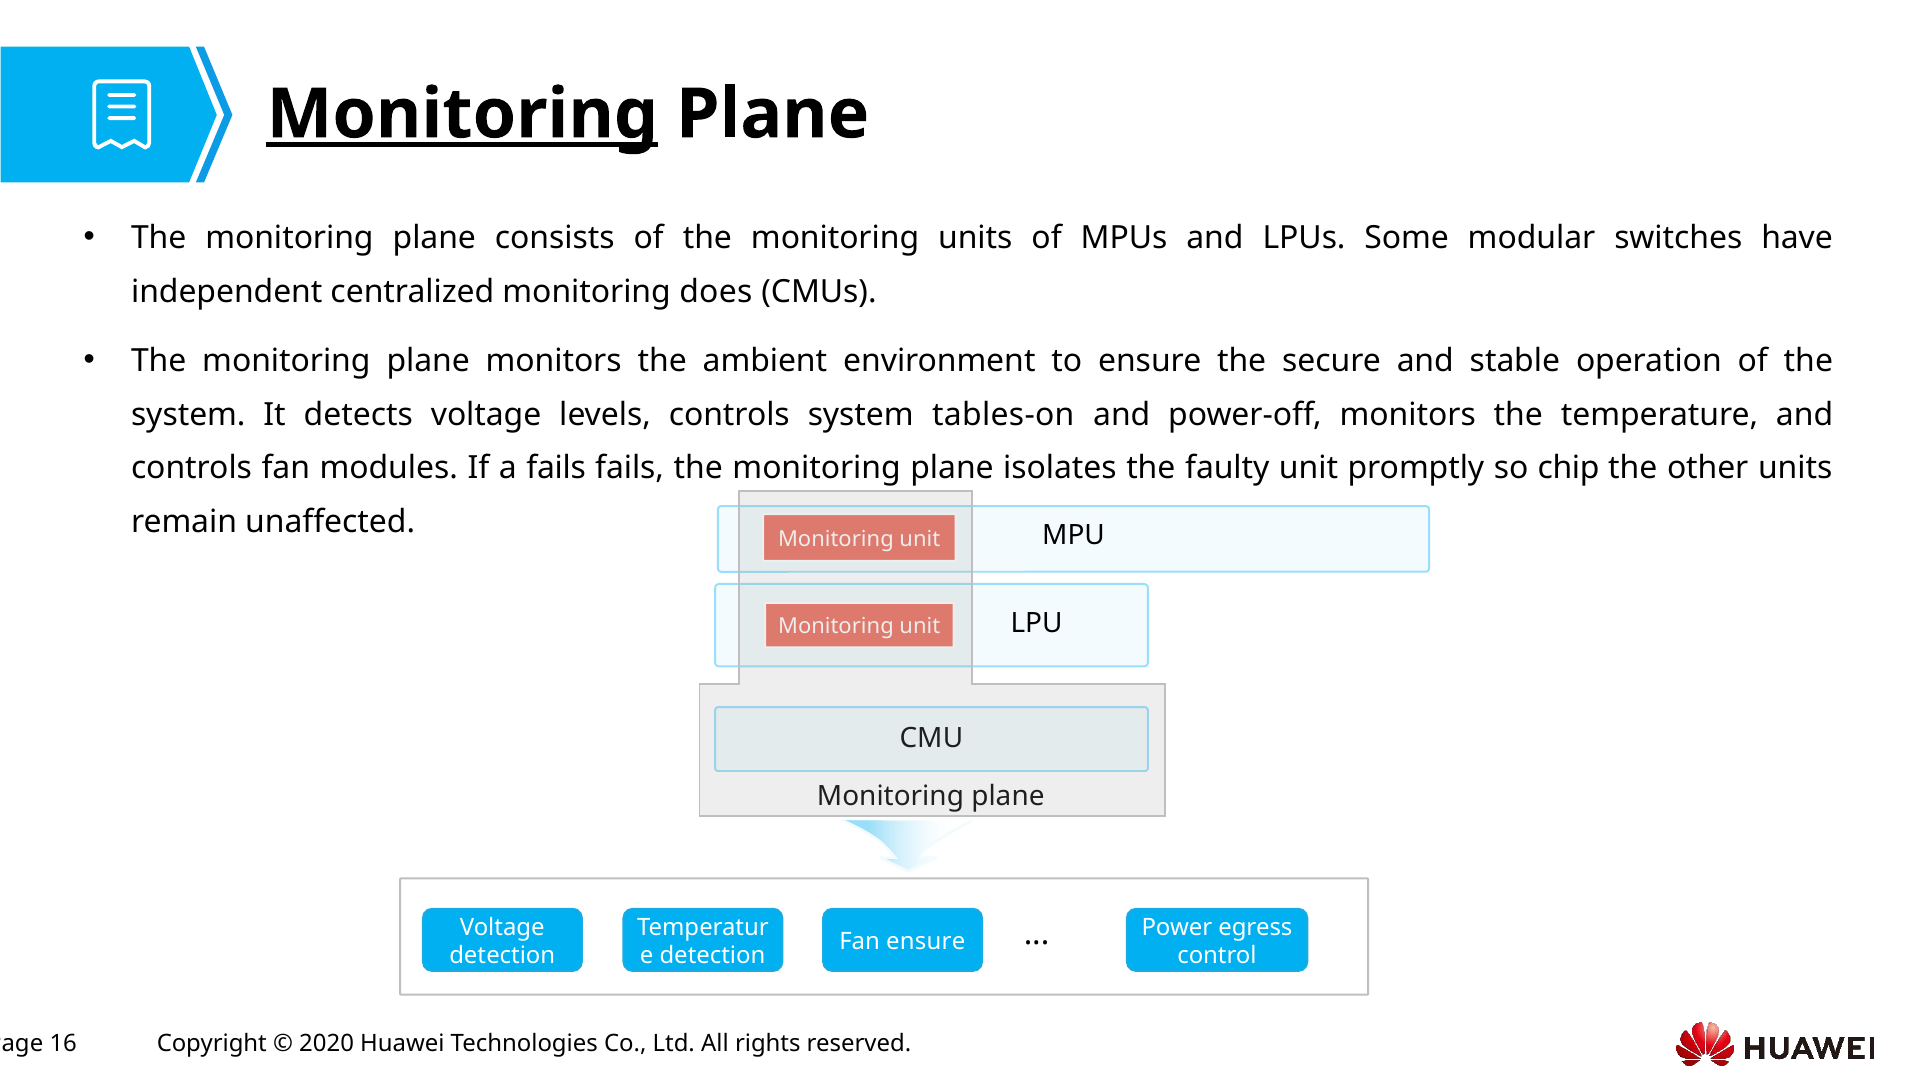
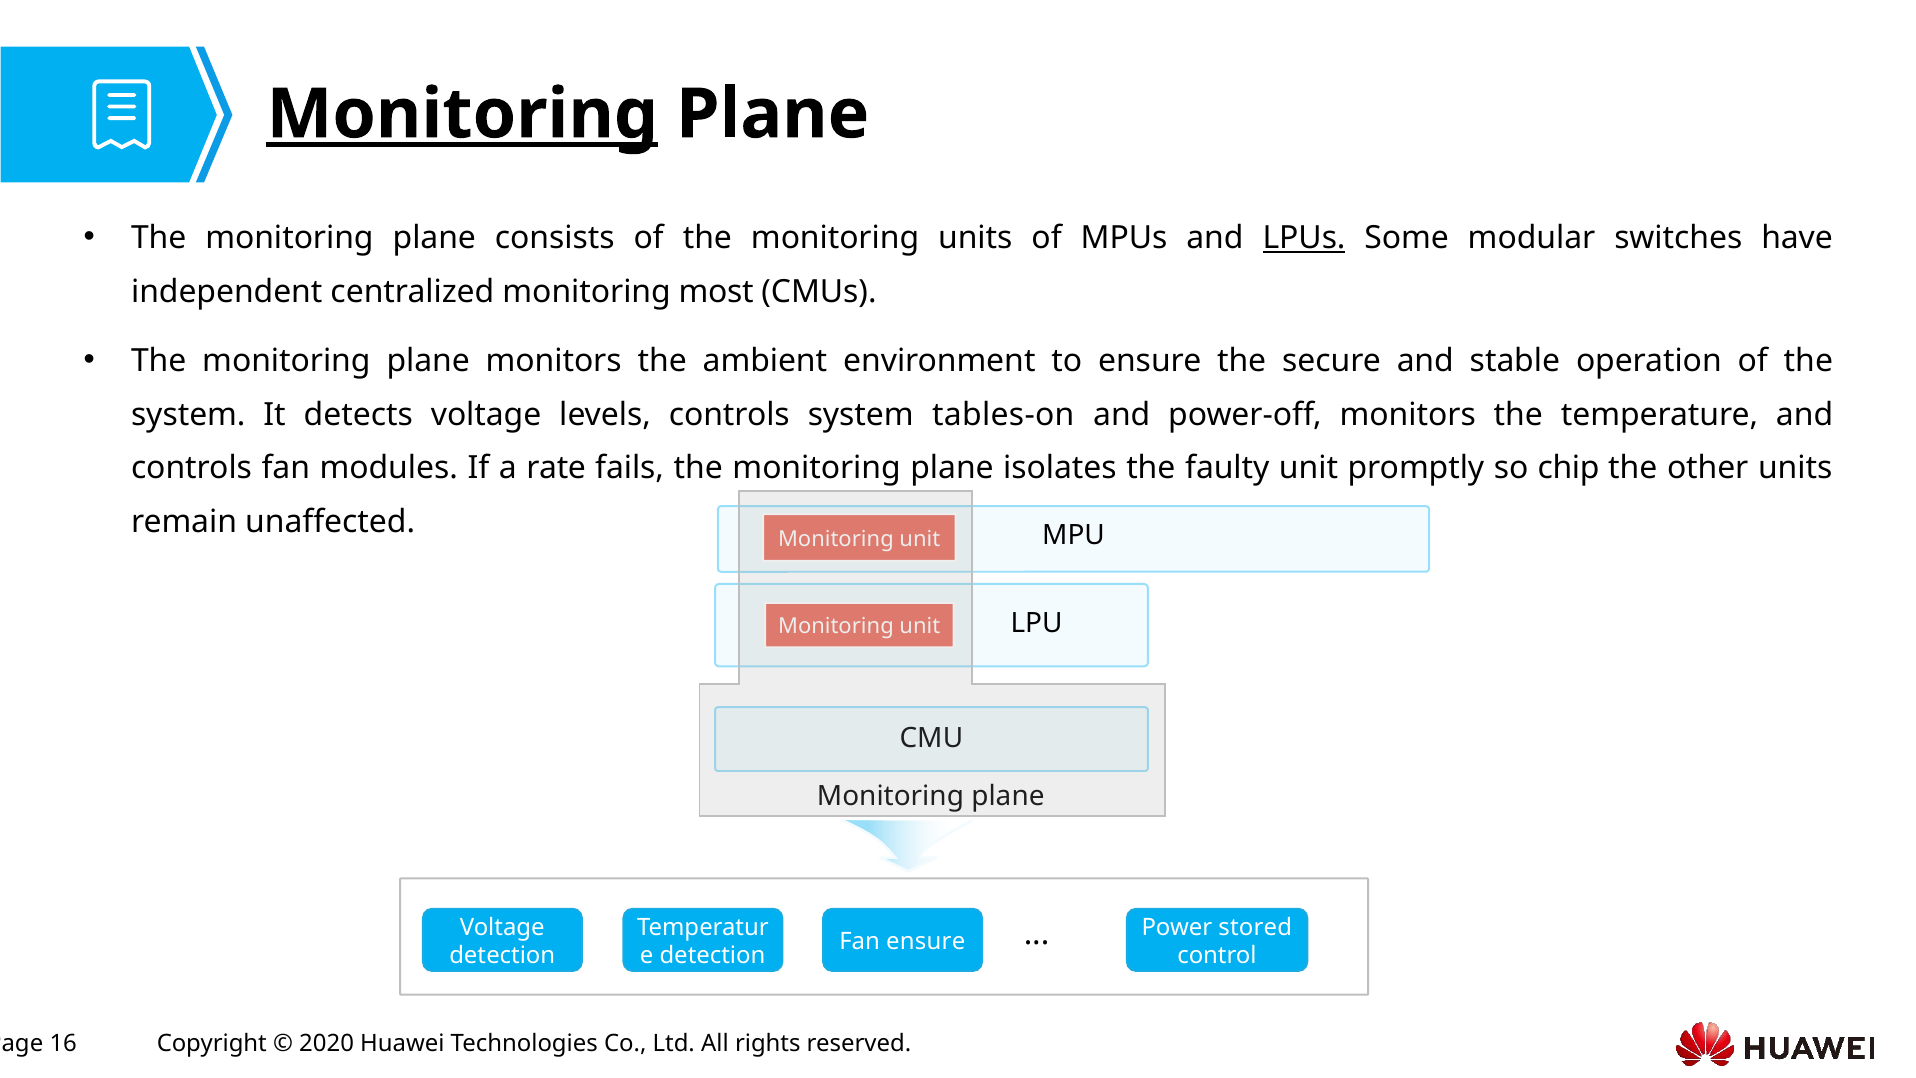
LPUs underline: none -> present (1304, 238)
does: does -> most (716, 292)
a fails: fails -> rate (556, 468)
egress: egress -> stored (1255, 927)
